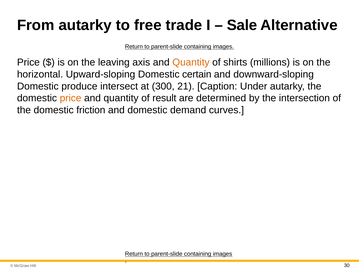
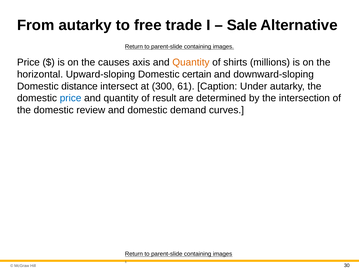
leaving: leaving -> causes (114, 62)
produce: produce -> distance (79, 86)
21: 21 -> 61 (186, 86)
price colour: orange -> blue (71, 98)
friction: friction -> review (91, 110)
